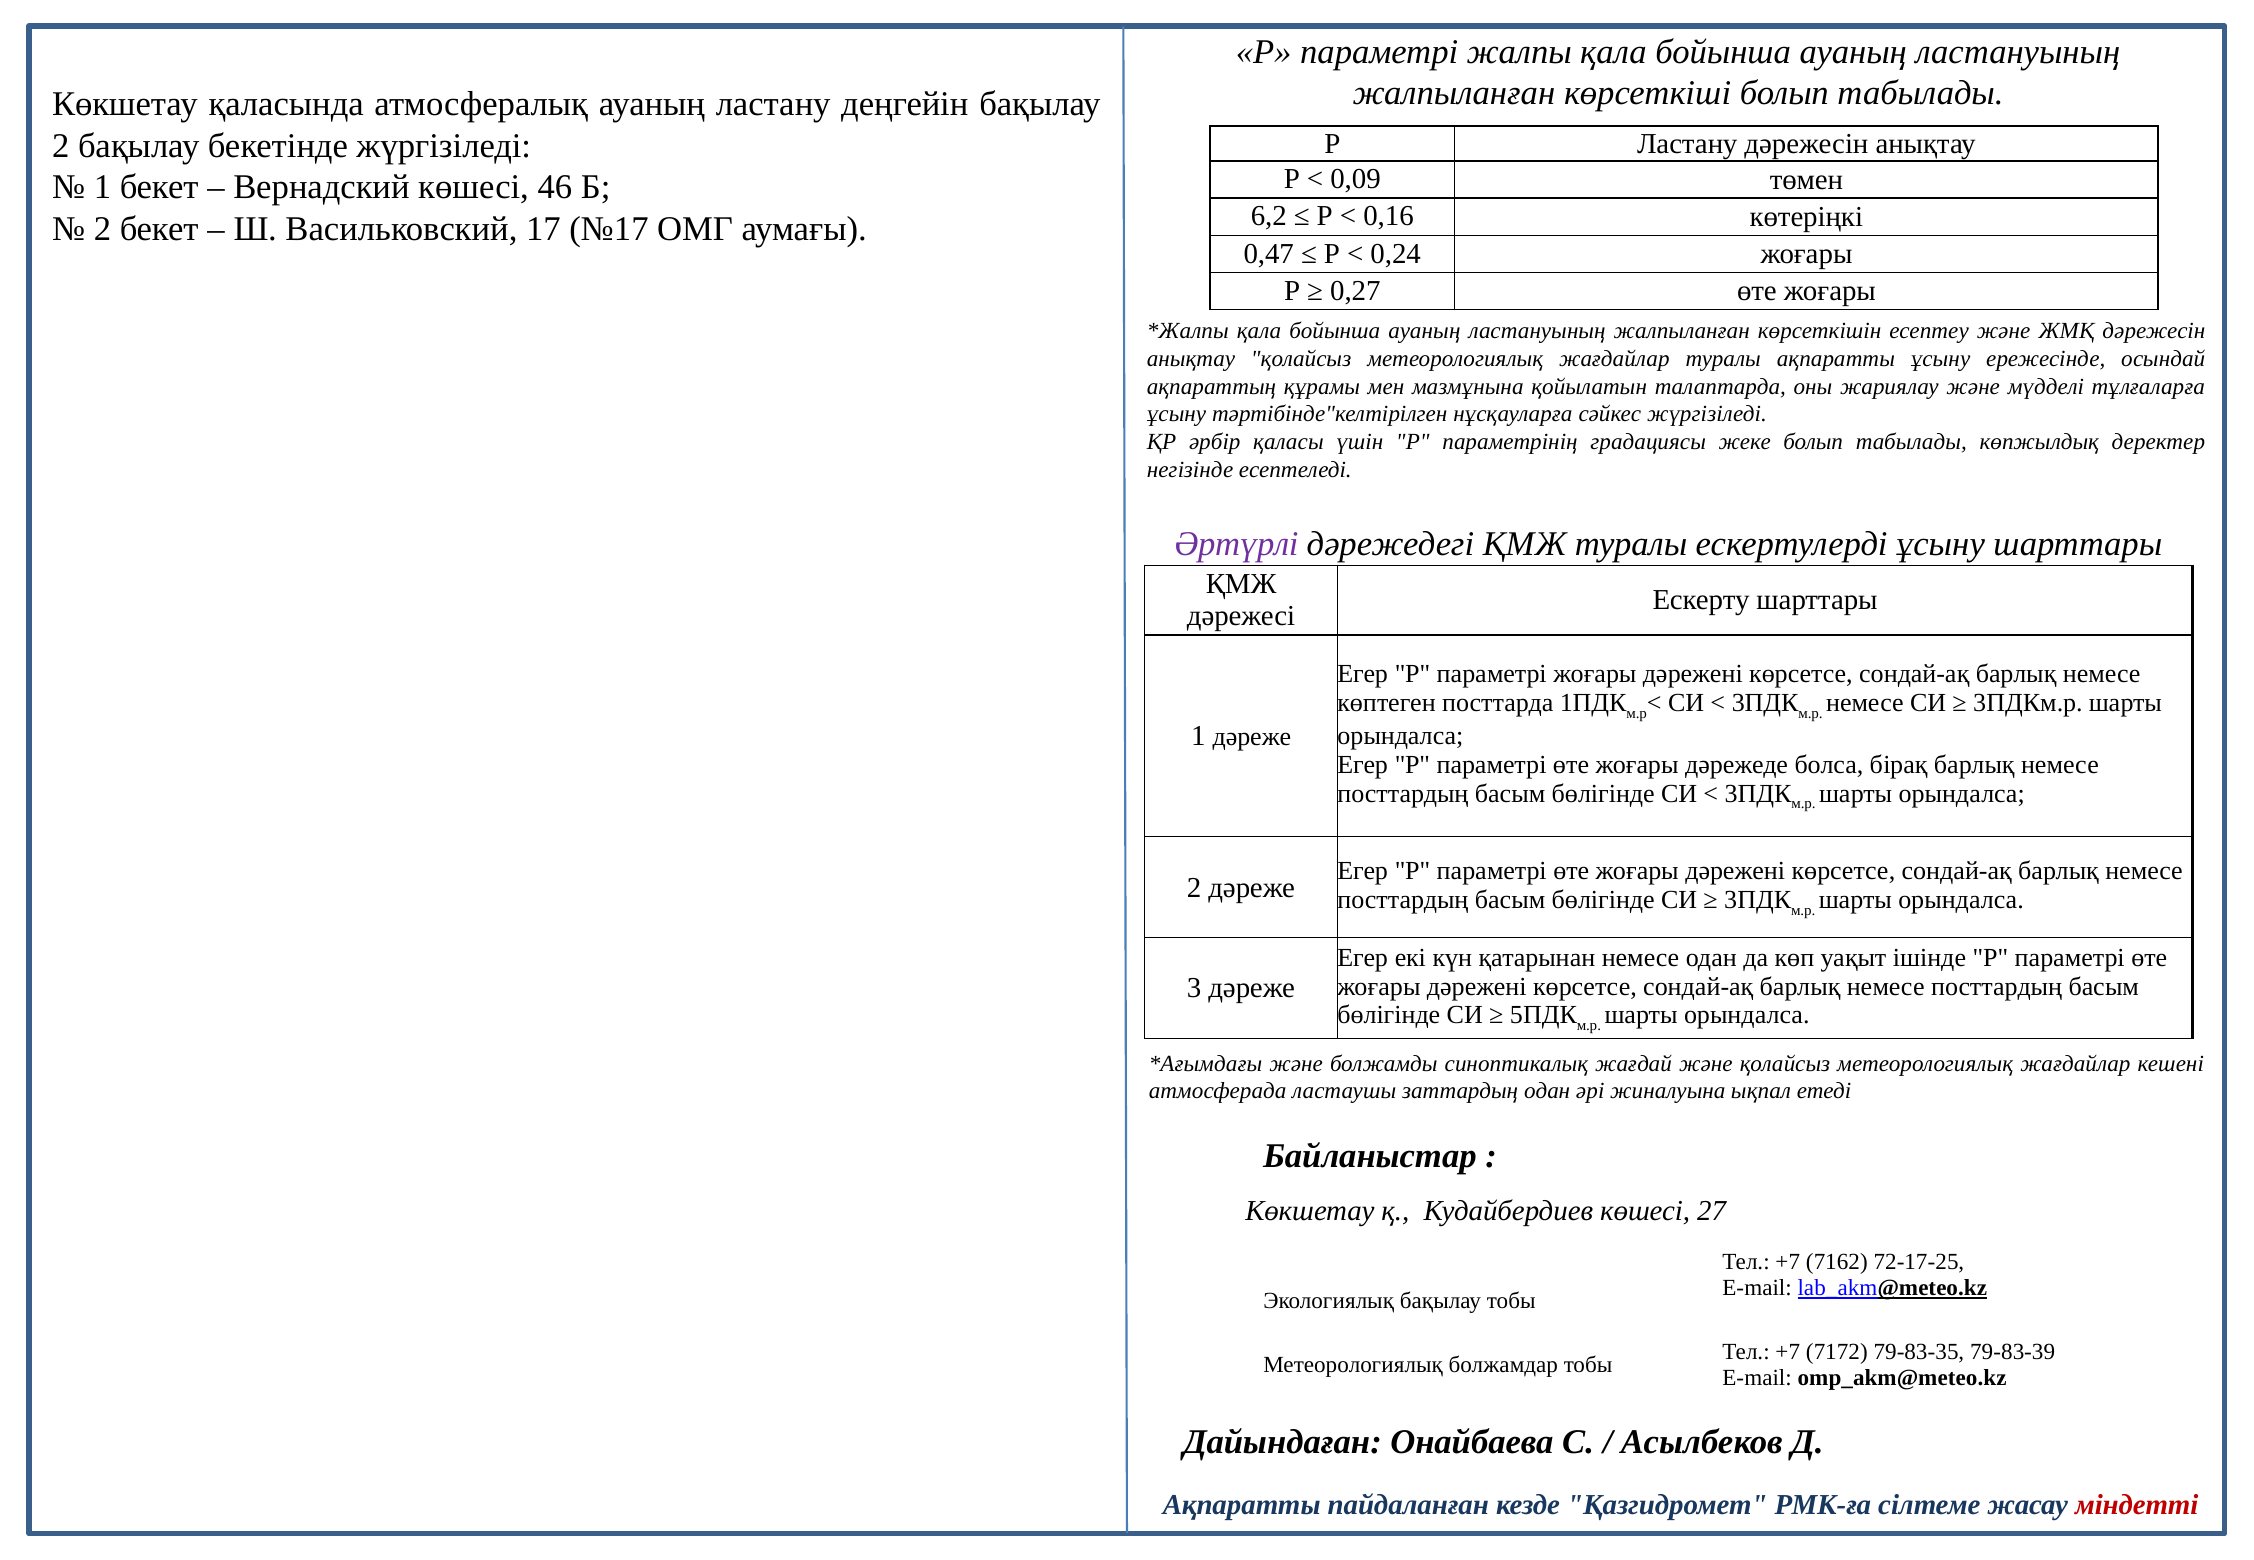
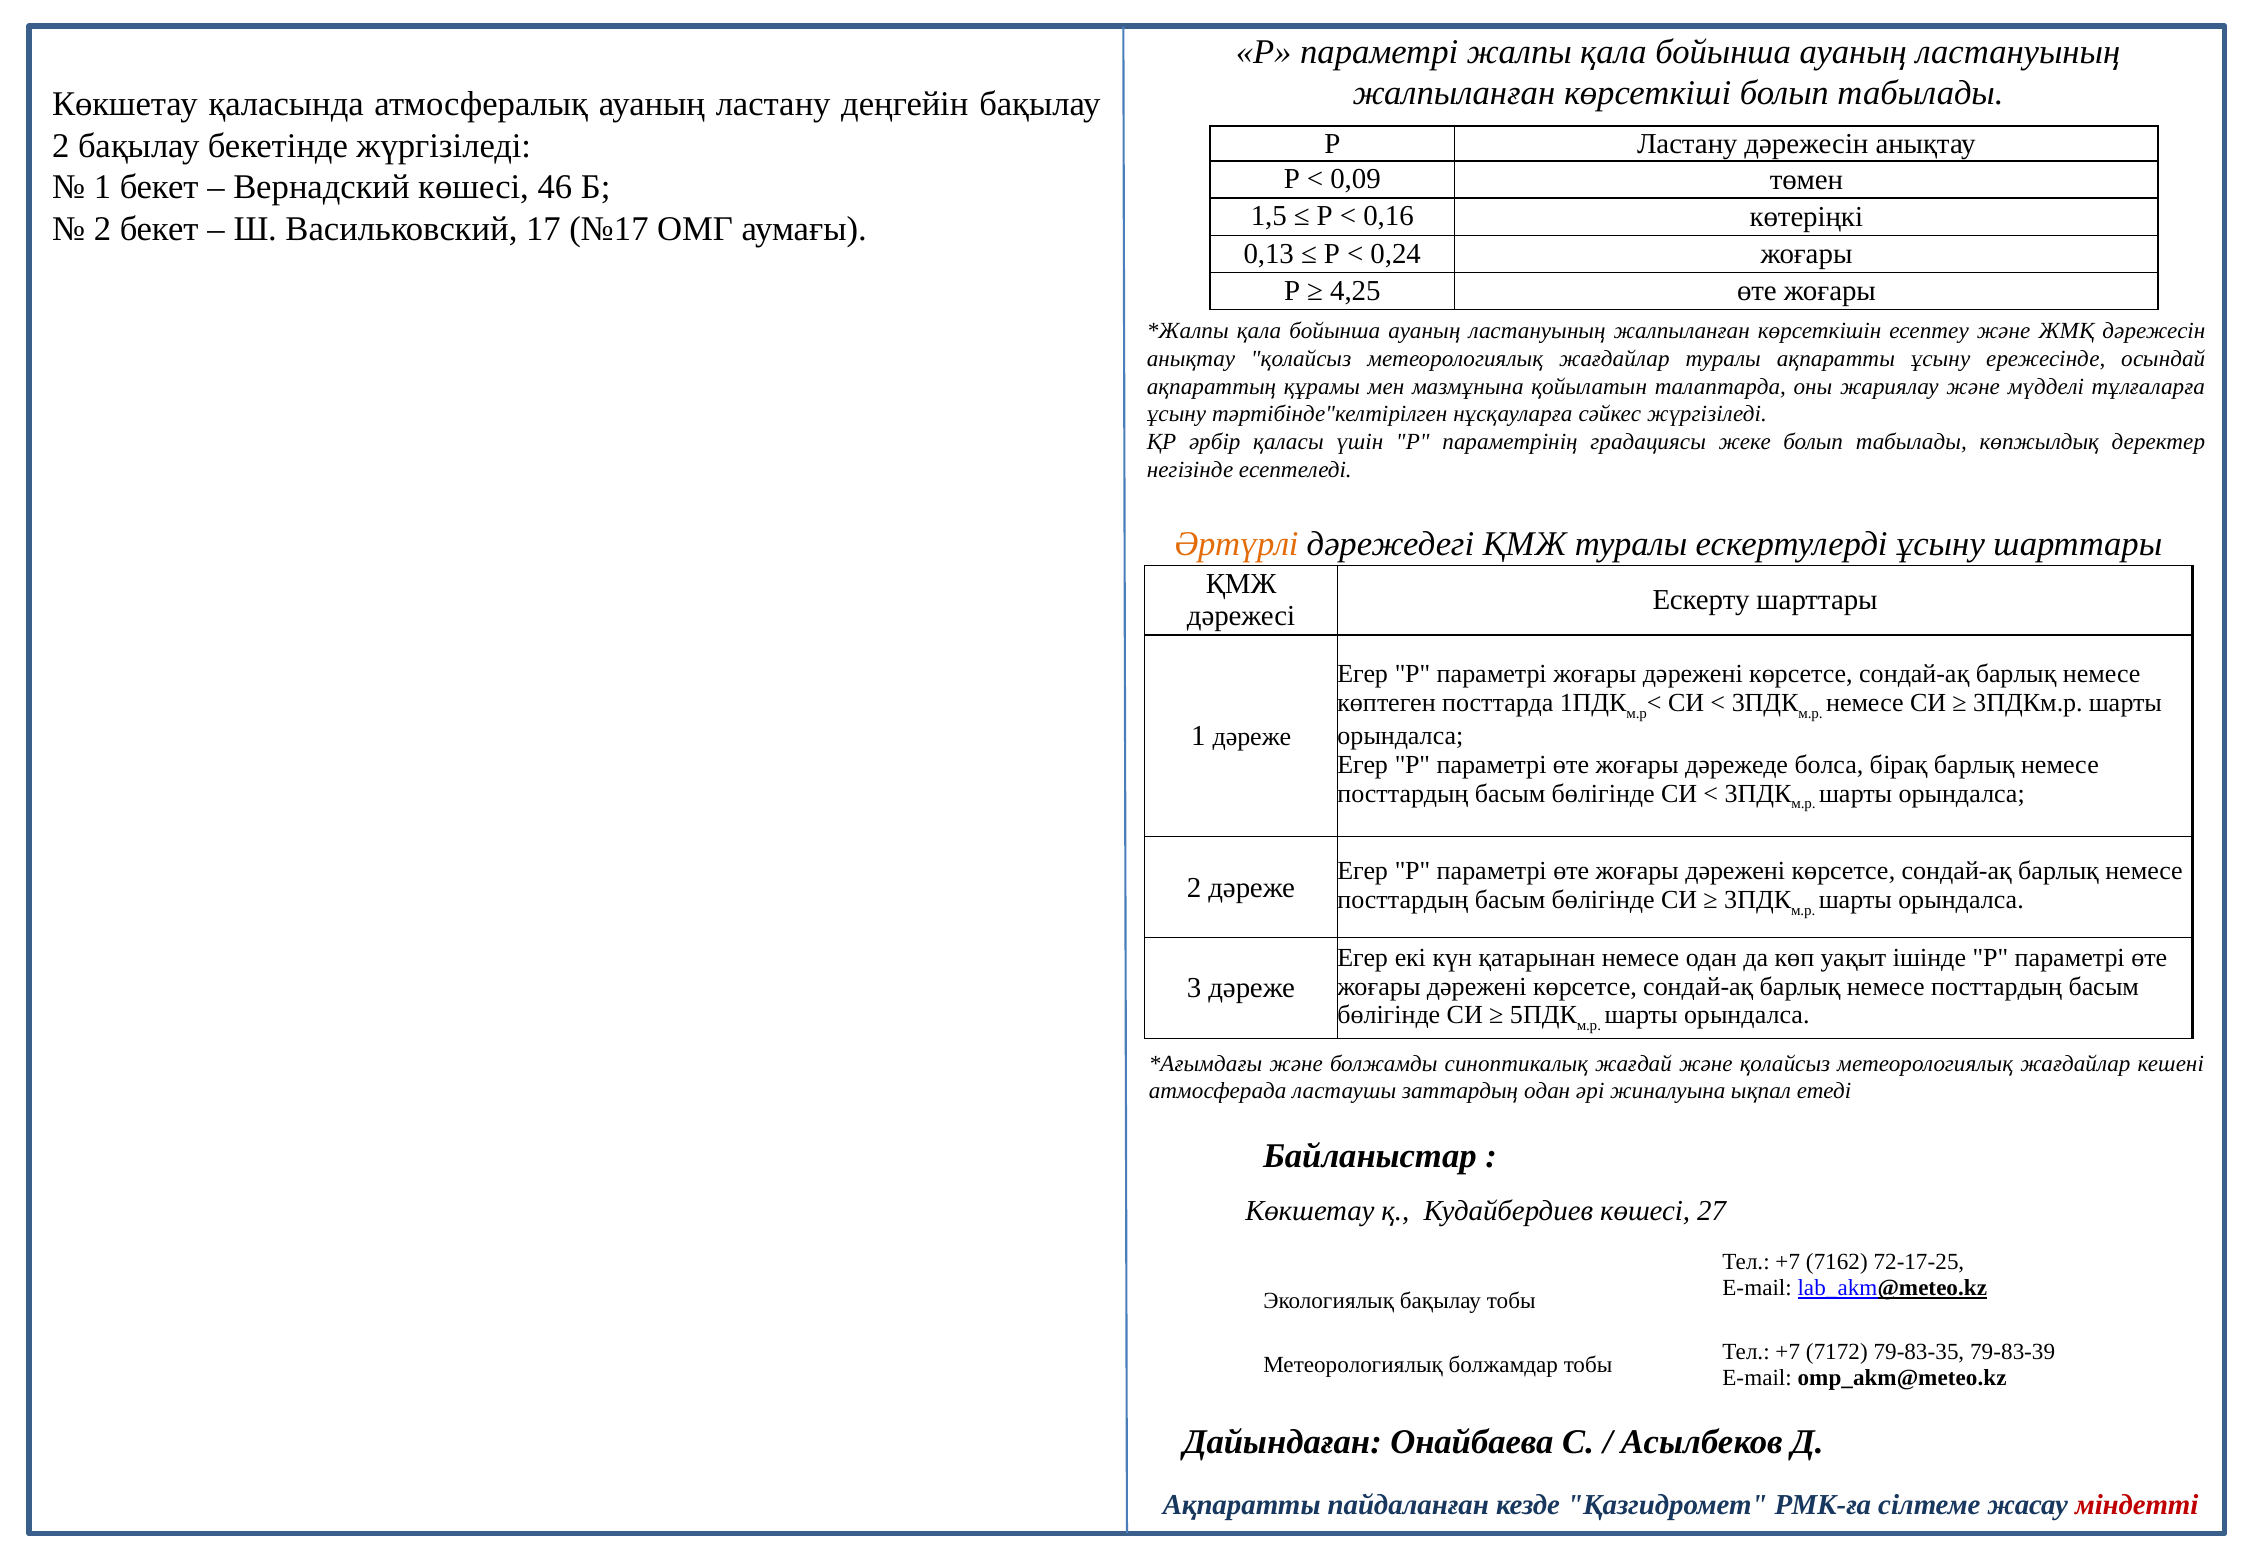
6,2: 6,2 -> 1,5 (1269, 216)
0,47: 0,47 -> 0,13 (1269, 254)
0,27: 0,27 -> 4,25 (1355, 291)
Әртүрлі colour: purple -> orange (1236, 544)
